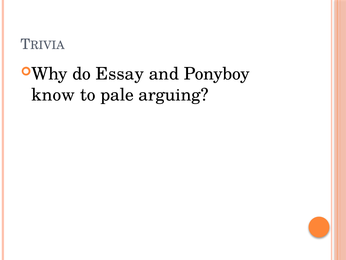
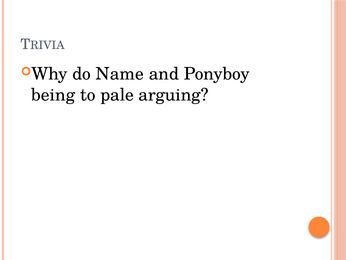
Essay: Essay -> Name (120, 74)
know: know -> being (53, 95)
